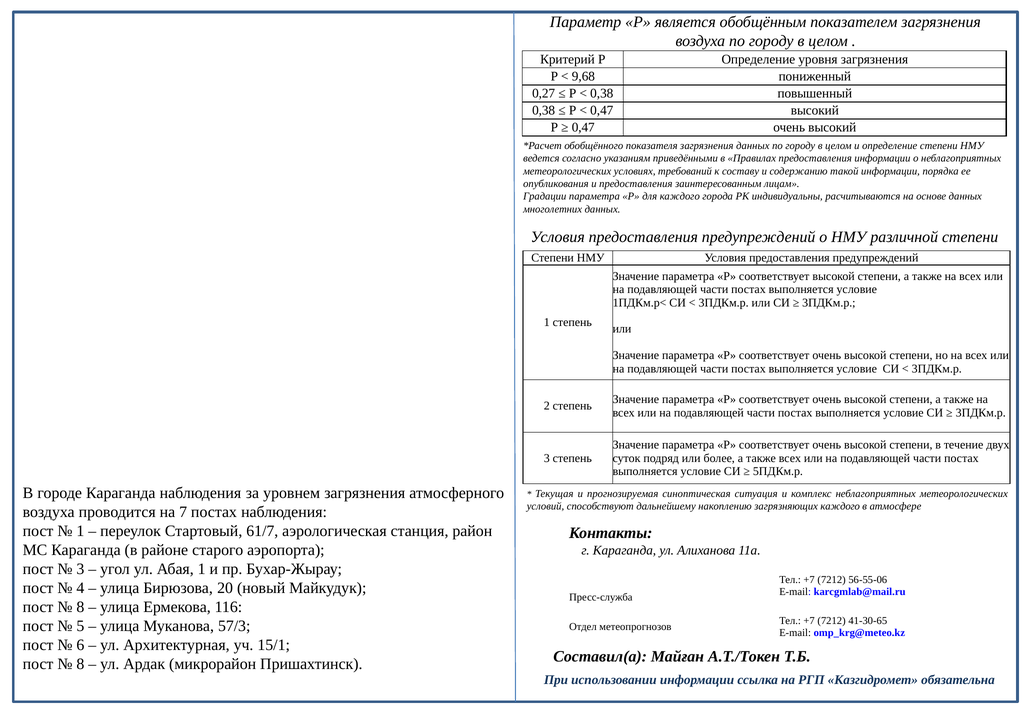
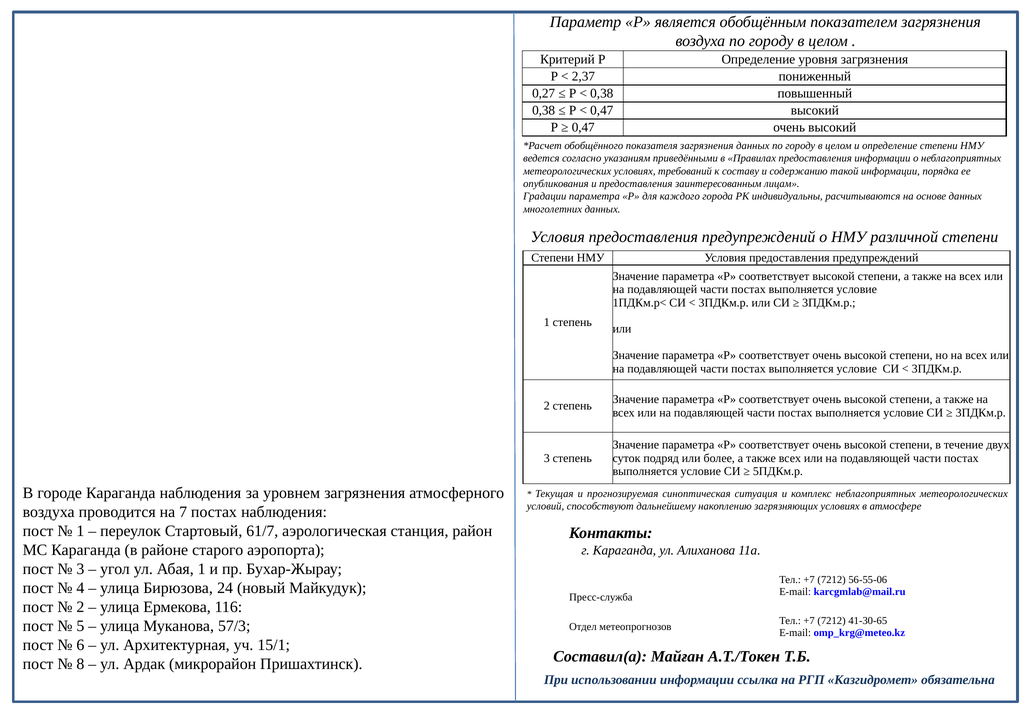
9,68: 9,68 -> 2,37 (583, 76)
загрязняющих каждого: каждого -> условиях (840, 506)
20: 20 -> 24 (225, 588)
8: 8 -> 2 (80, 607)
